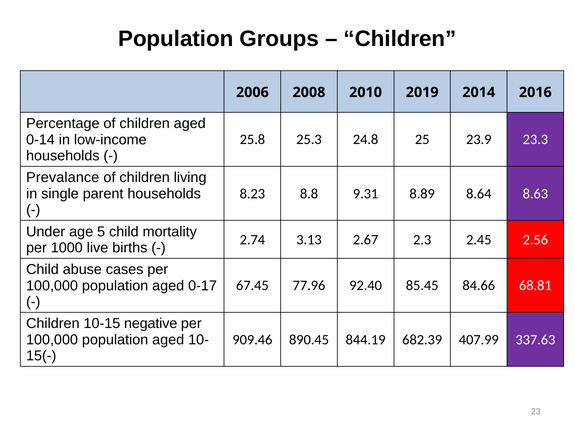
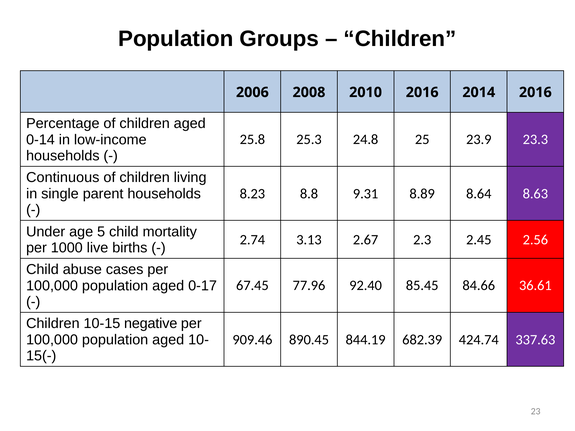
2010 2019: 2019 -> 2016 (422, 92)
Prevalance: Prevalance -> Continuous (63, 178)
68.81: 68.81 -> 36.61 (535, 286)
407.99: 407.99 -> 424.74 (479, 340)
